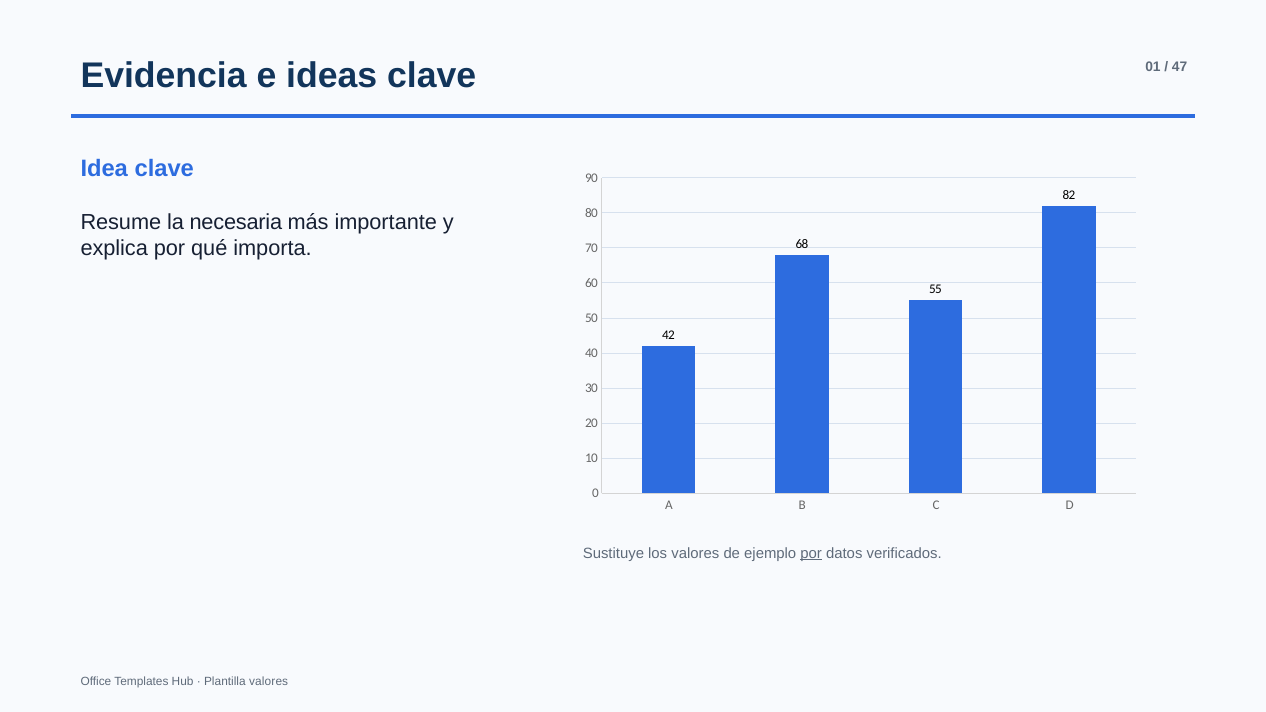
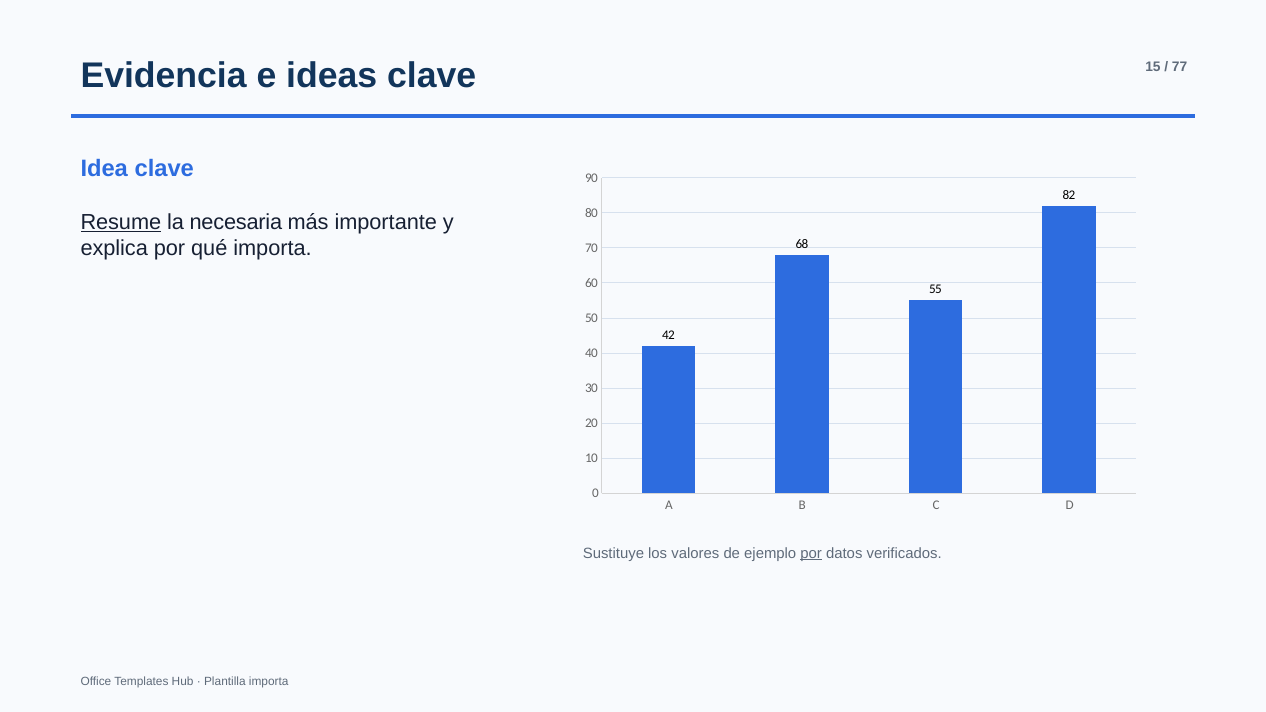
01: 01 -> 15 (1153, 67)
47: 47 -> 77 (1180, 67)
Resume underline: none -> present (121, 222)
Plantilla valores: valores -> importa (269, 681)
